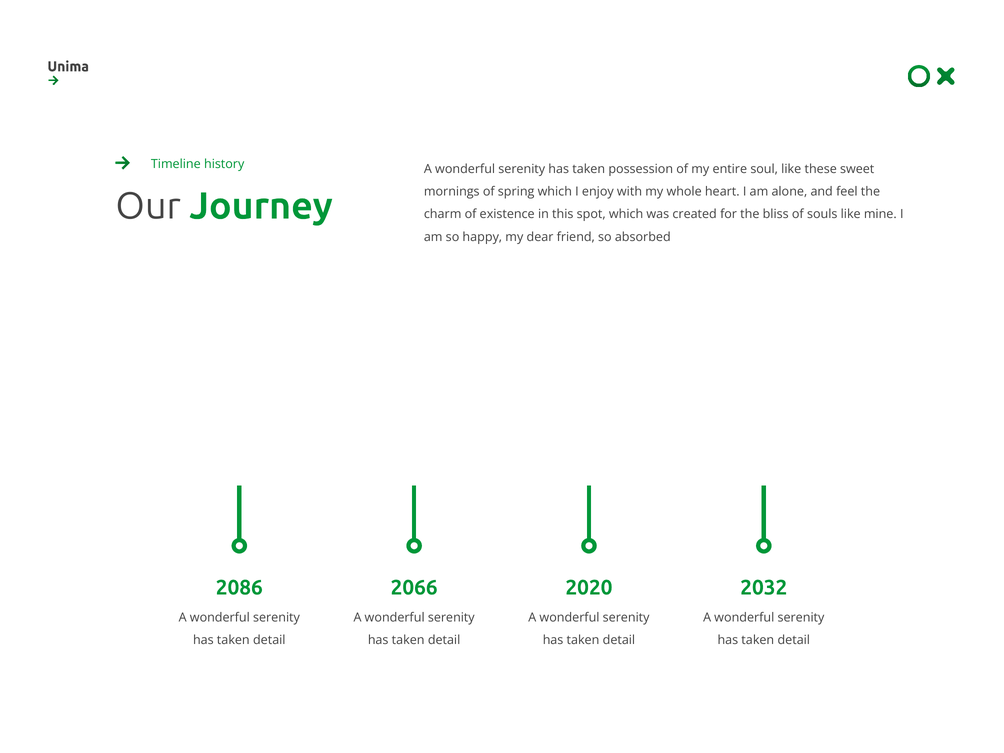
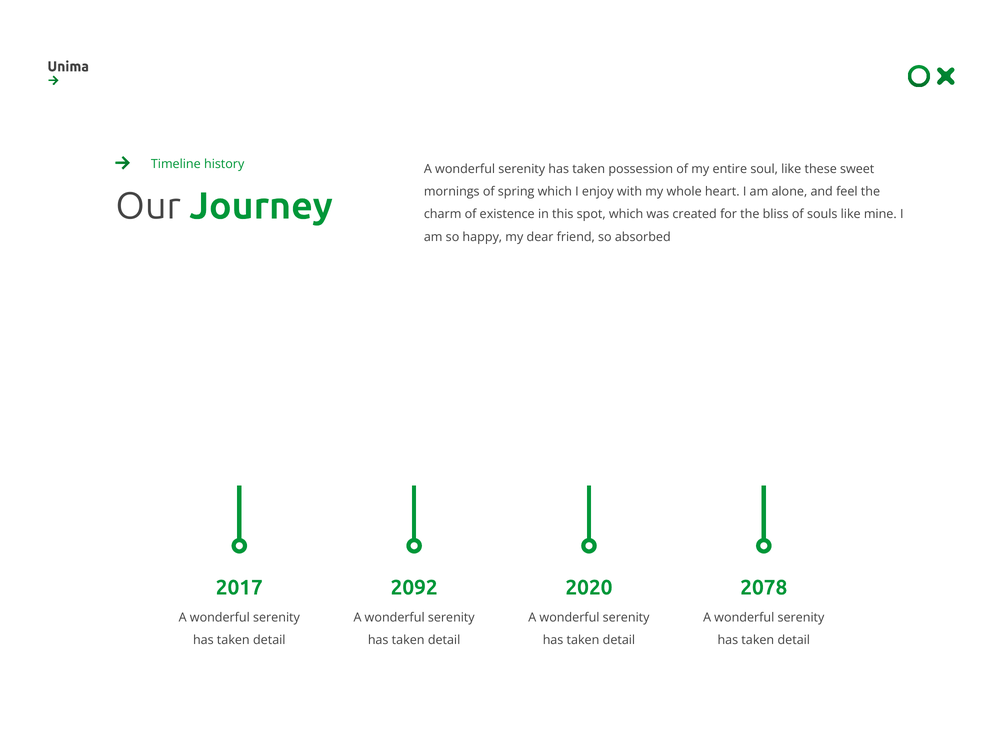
2086: 2086 -> 2017 (239, 588)
2066: 2066 -> 2092 (414, 588)
2032: 2032 -> 2078 (764, 588)
